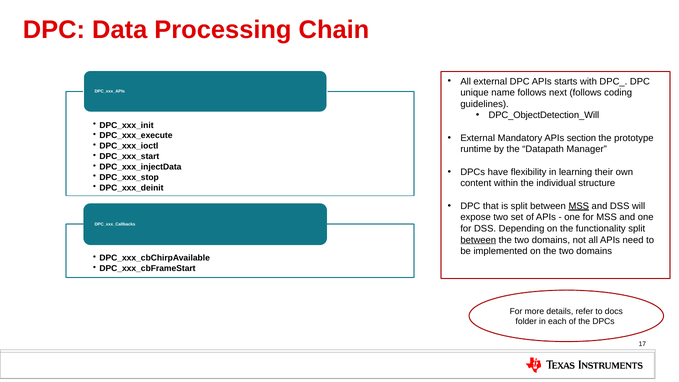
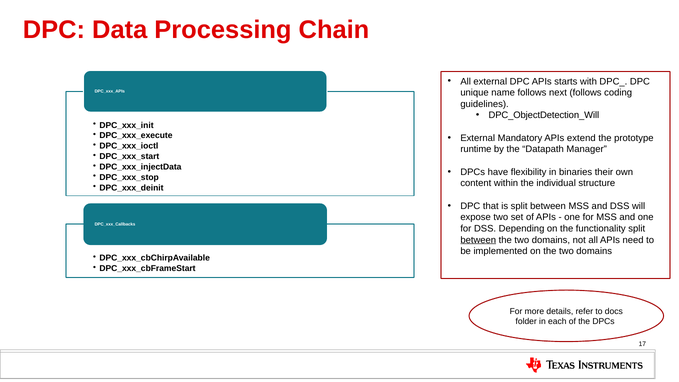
section: section -> extend (581, 138)
learning: learning -> binaries (576, 172)
MSS underline: present -> none (579, 206)
